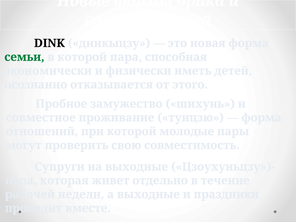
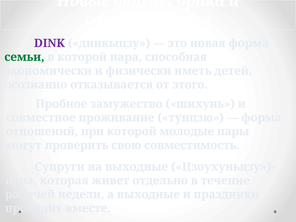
DINK colour: black -> purple (49, 43)
